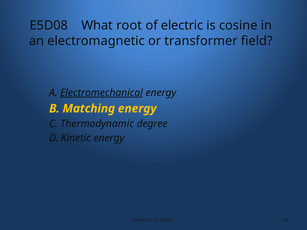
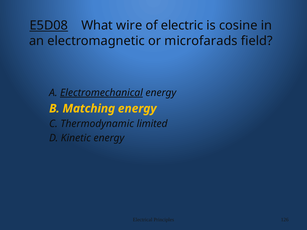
E5D08 underline: none -> present (49, 26)
root: root -> wire (129, 26)
transformer: transformer -> microfarads (201, 41)
degree: degree -> limited (152, 124)
